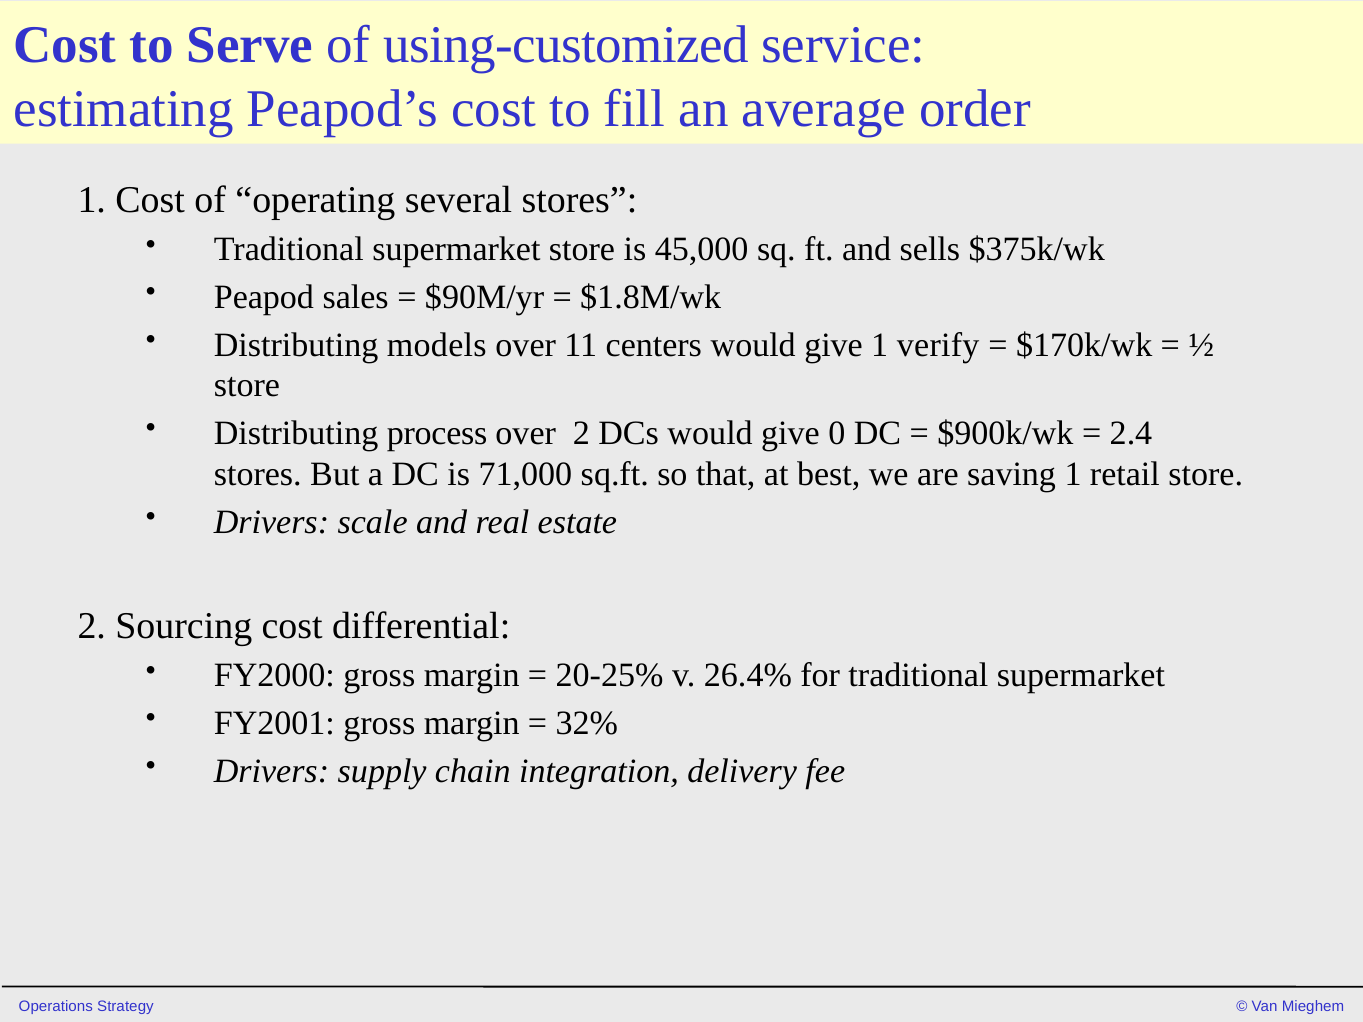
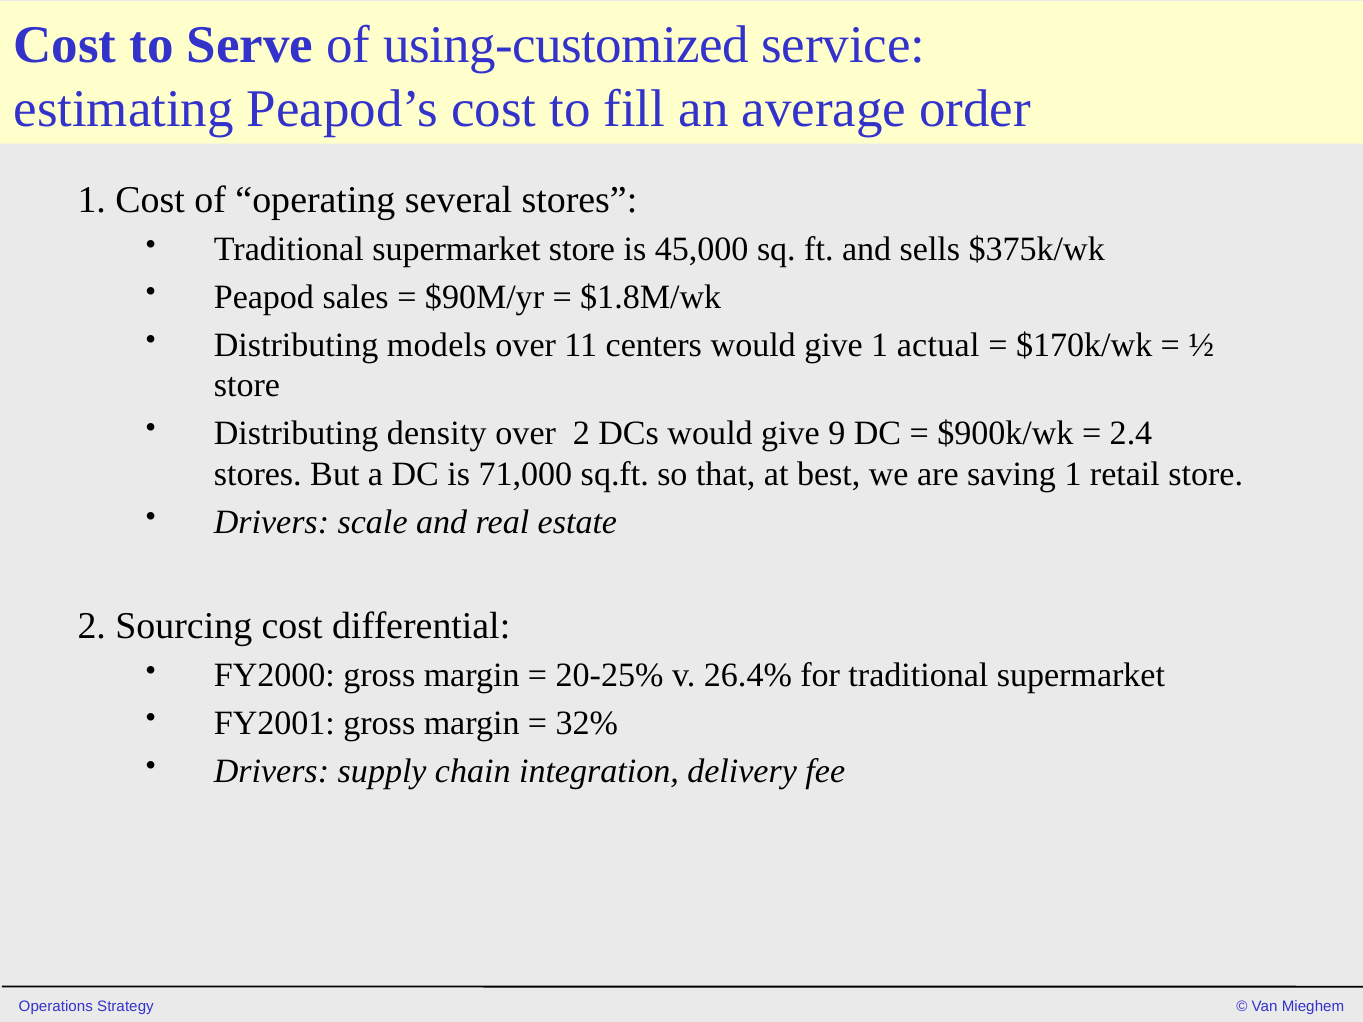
verify: verify -> actual (938, 345)
process: process -> density (437, 434)
0: 0 -> 9 (837, 434)
